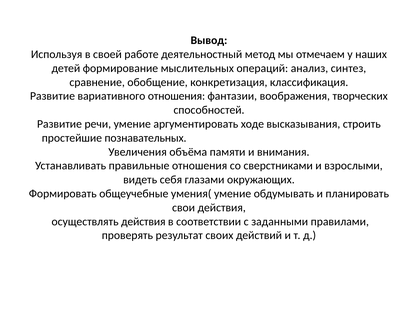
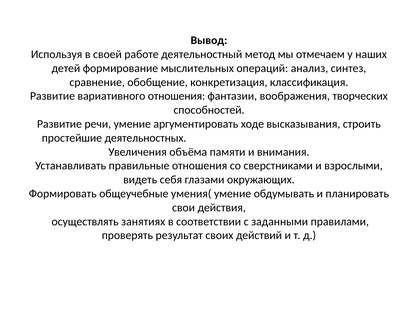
познавательных: познавательных -> деятельностных (145, 138)
осуществлять действия: действия -> занятиях (143, 222)
